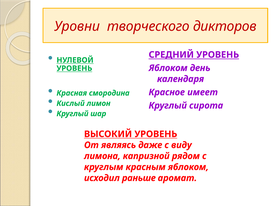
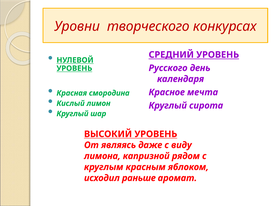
дикторов: дикторов -> конкурсах (225, 26)
Яблоком: Яблоком -> Русского (168, 68)
имеет: имеет -> мечта (203, 92)
